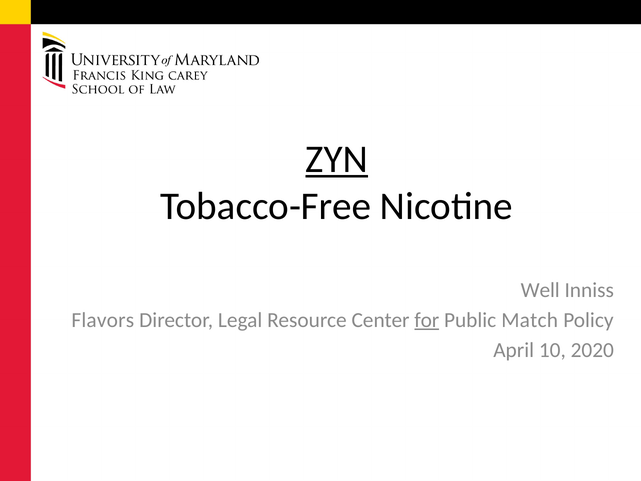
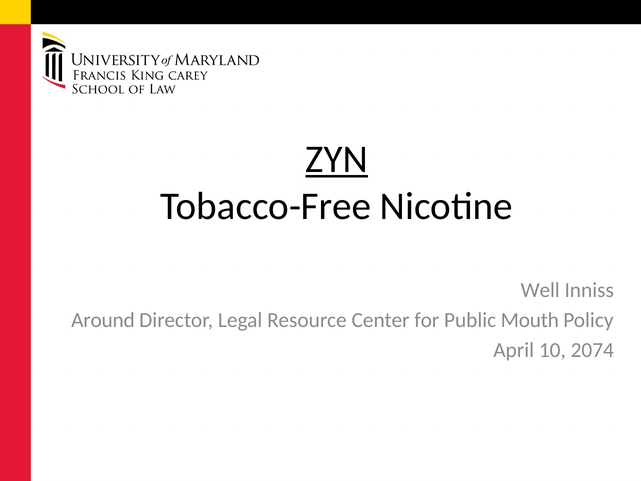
Flavors: Flavors -> Around (103, 320)
for underline: present -> none (427, 320)
Match: Match -> Mouth (530, 320)
2020: 2020 -> 2074 (592, 350)
